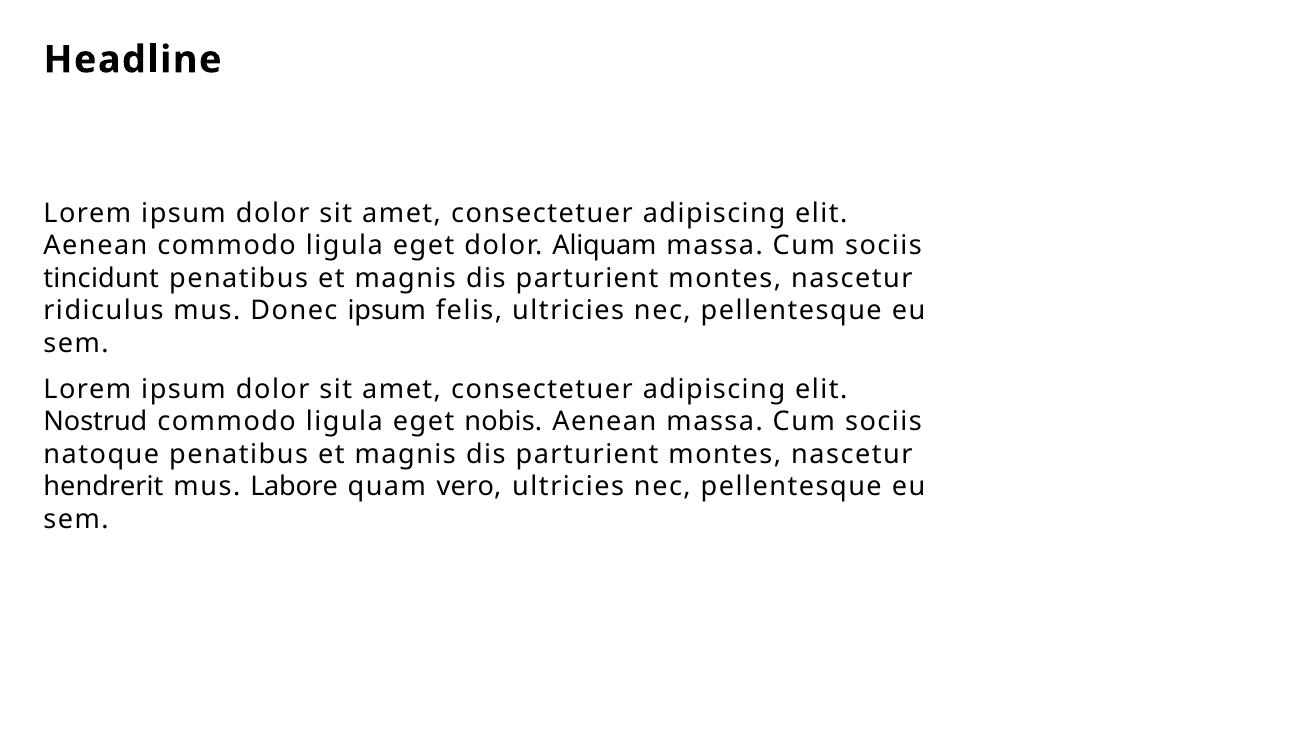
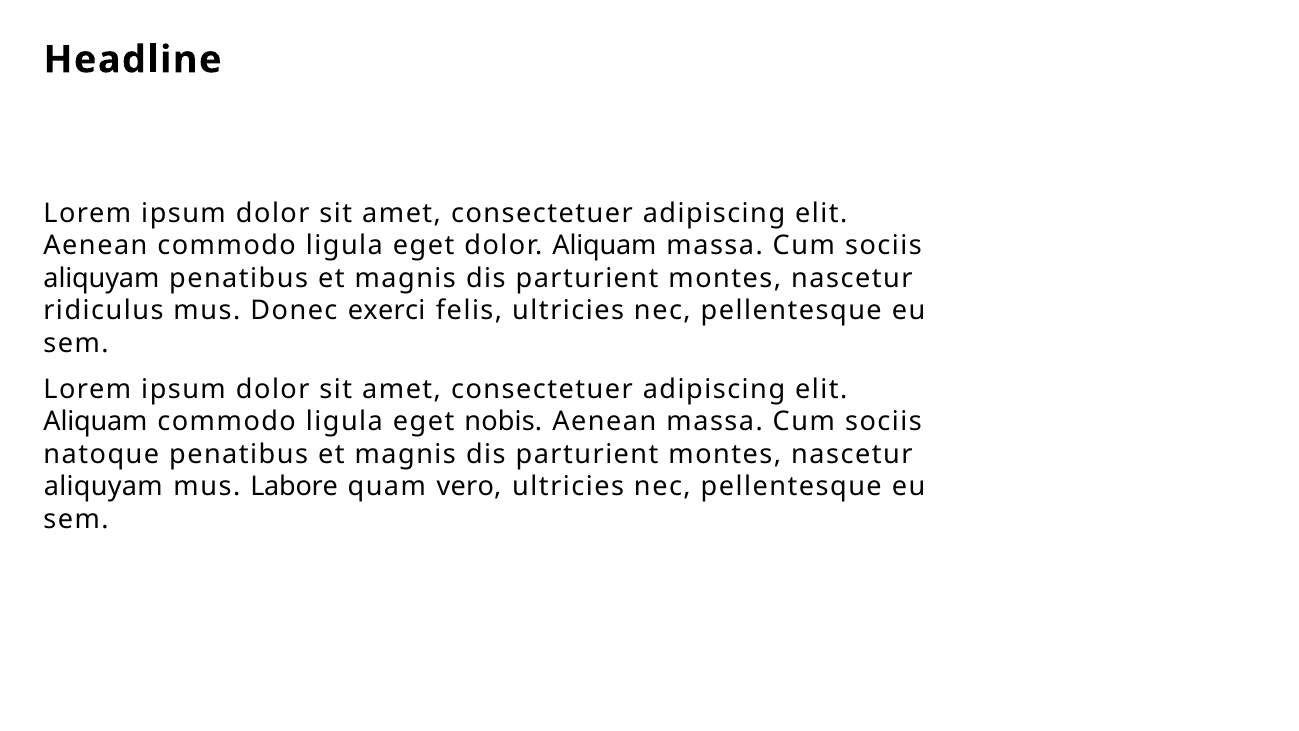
tincidunt: tincidunt -> aliquyam (101, 278)
Donec ipsum: ipsum -> exerci (387, 310)
Nostrud: Nostrud -> Aliquam (95, 421)
hendrerit: hendrerit -> aliquyam (103, 486)
